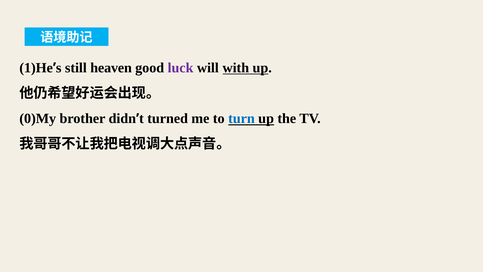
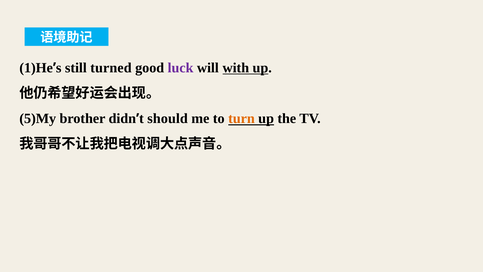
heaven: heaven -> turned (111, 68)
0)My: 0)My -> 5)My (38, 119)
turned: turned -> should (168, 119)
turn colour: blue -> orange (241, 119)
